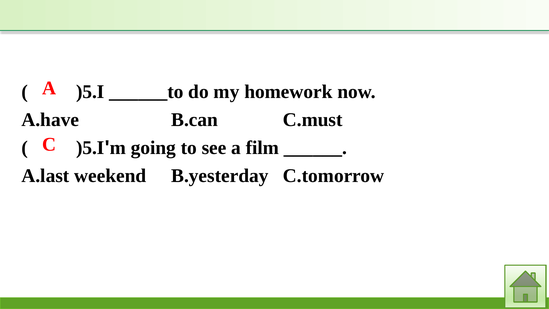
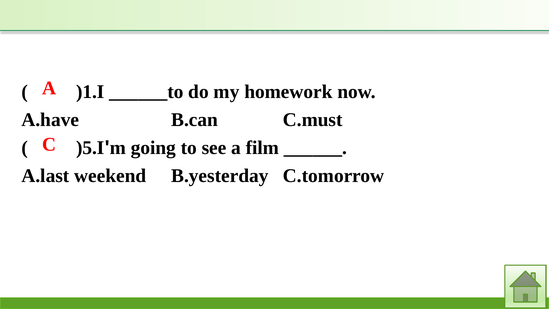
)5.I: )5.I -> )1.I (90, 92)
